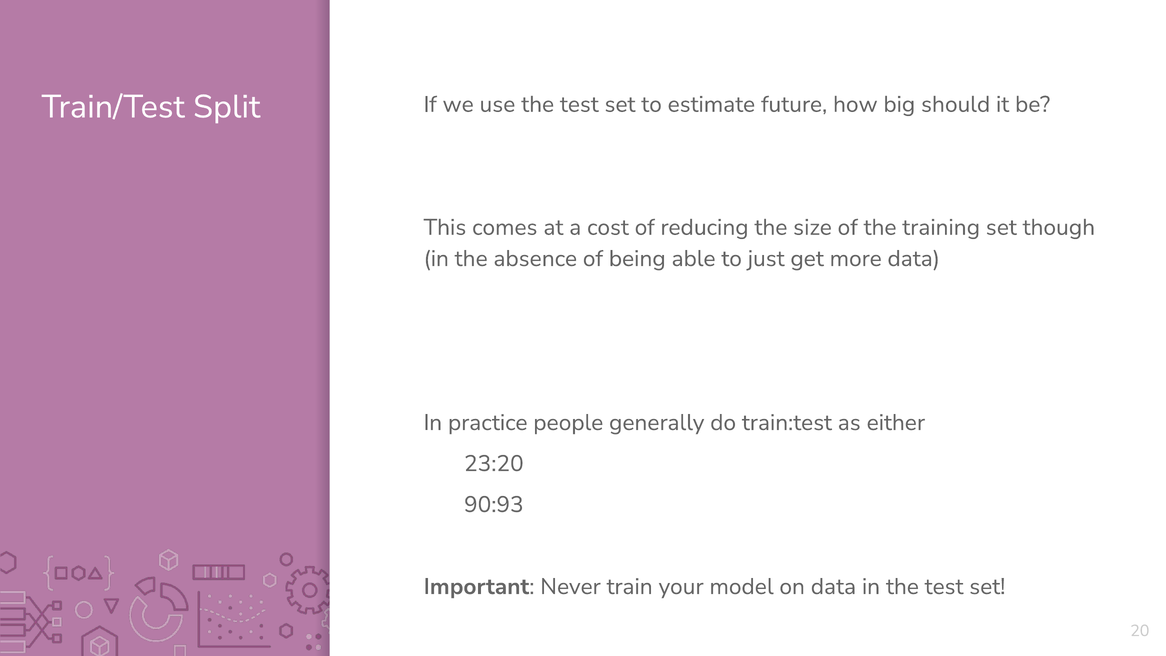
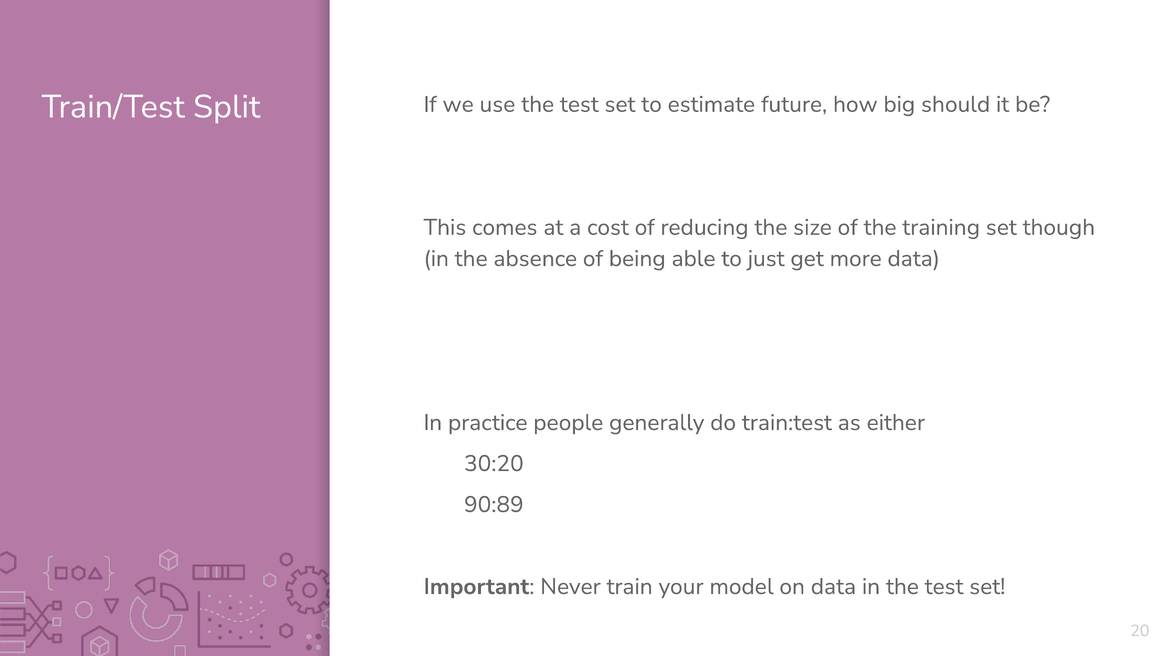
23:20: 23:20 -> 30:20 (494, 464)
90:93: 90:93 -> 90:89 (494, 505)
